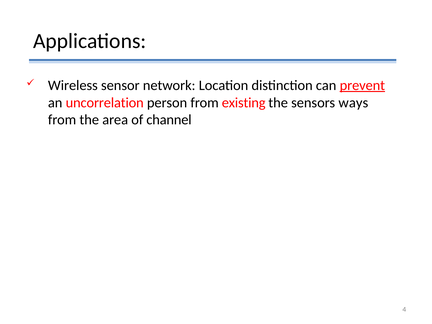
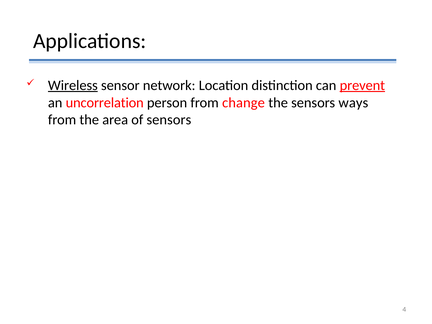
Wireless underline: none -> present (73, 85)
existing: existing -> change (244, 103)
of channel: channel -> sensors (169, 120)
